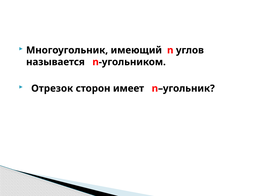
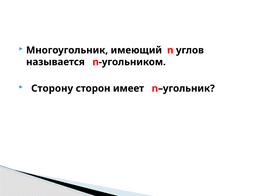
Отрезок: Отрезок -> Сторону (52, 88)
